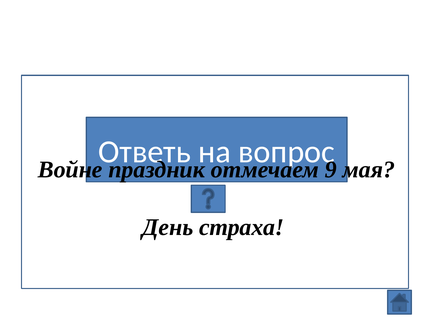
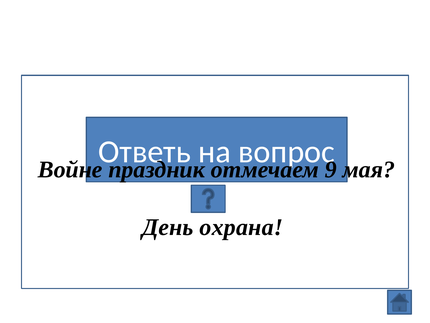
страха: страха -> охрана (241, 227)
